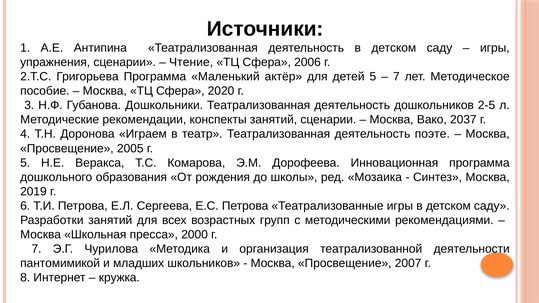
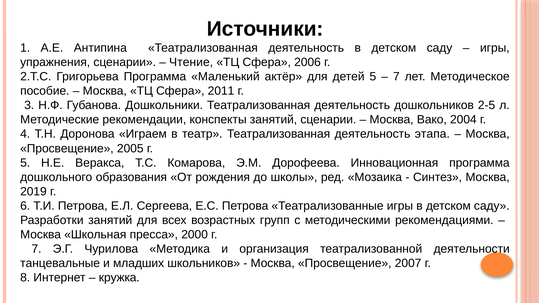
2020: 2020 -> 2011 (221, 91)
2037: 2037 -> 2004 (463, 120)
поэте: поэте -> этапа (432, 134)
пантомимикой: пантомимикой -> танцевальные (60, 263)
